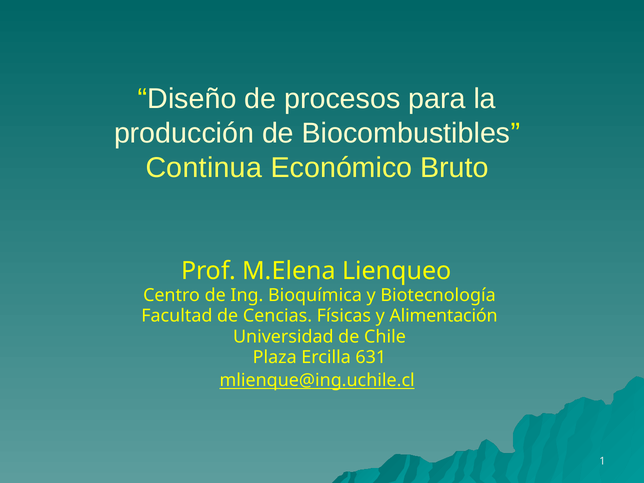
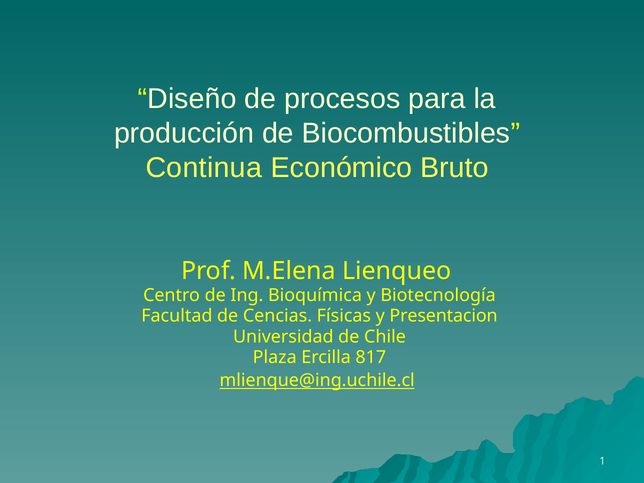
Alimentación: Alimentación -> Presentacion (444, 316)
631: 631 -> 817 (371, 358)
